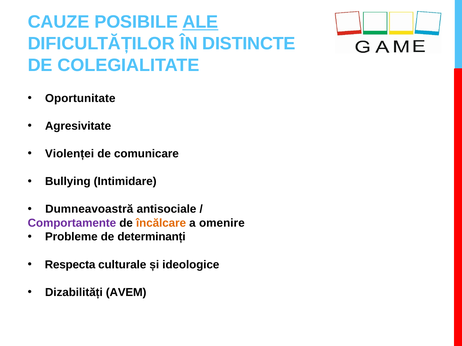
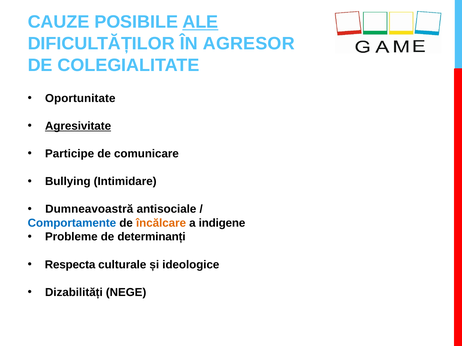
DISTINCTE: DISTINCTE -> AGRESOR (249, 44)
Agresivitate underline: none -> present (78, 126)
Violenței: Violenței -> Participe (70, 154)
Comportamente colour: purple -> blue (72, 223)
omenire: omenire -> indigene (222, 223)
AVEM: AVEM -> NEGE (126, 293)
